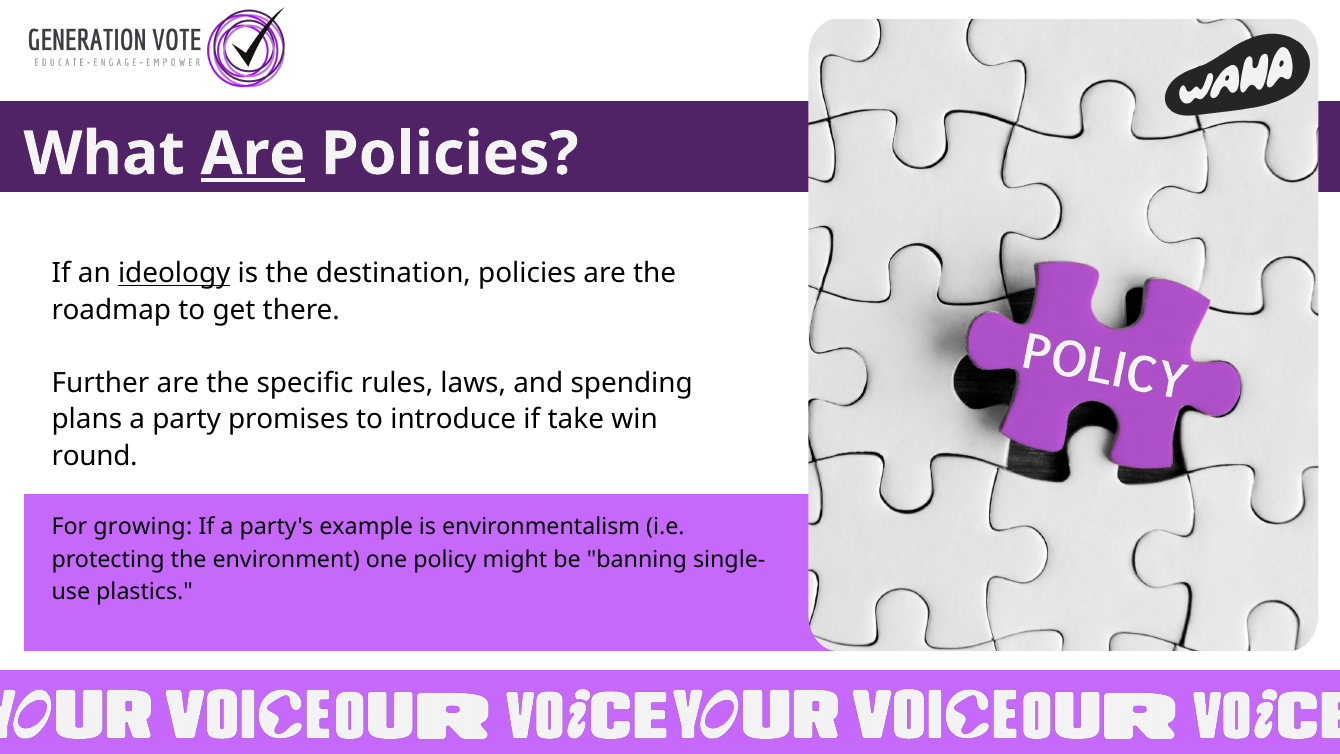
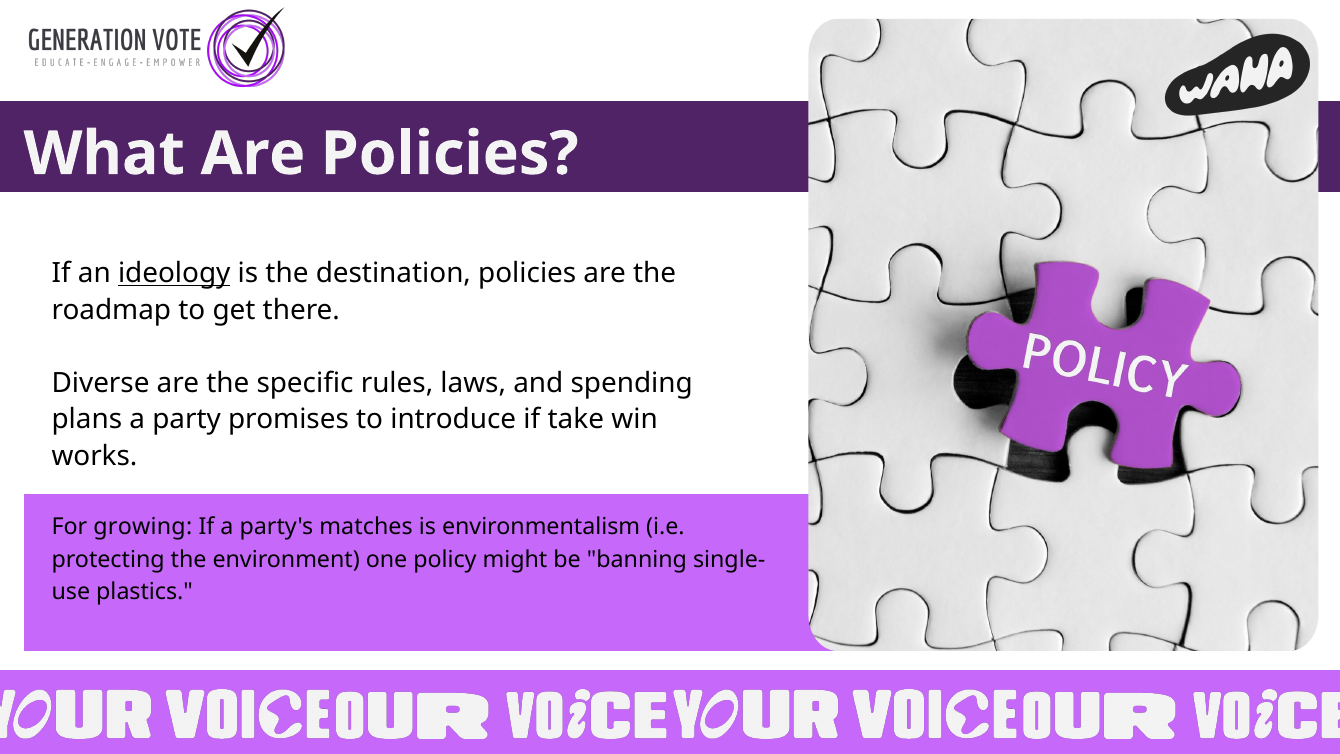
Are underline: present -> none (253, 154)
Further: Further -> Diverse (101, 383)
round: round -> works (94, 456)
example: example -> matches (366, 527)
